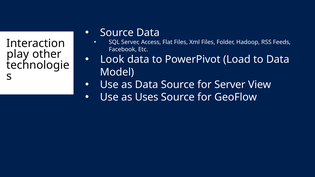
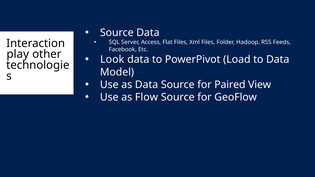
for Server: Server -> Paired (230, 85)
Uses: Uses -> Flow (146, 97)
